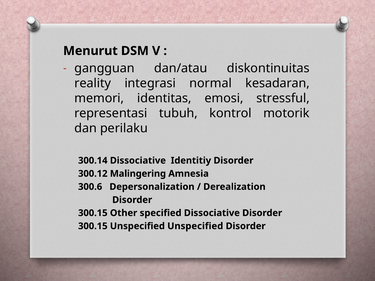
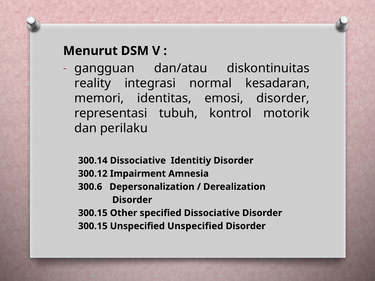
emosi stressful: stressful -> disorder (283, 98)
Malingering: Malingering -> Impairment (138, 174)
